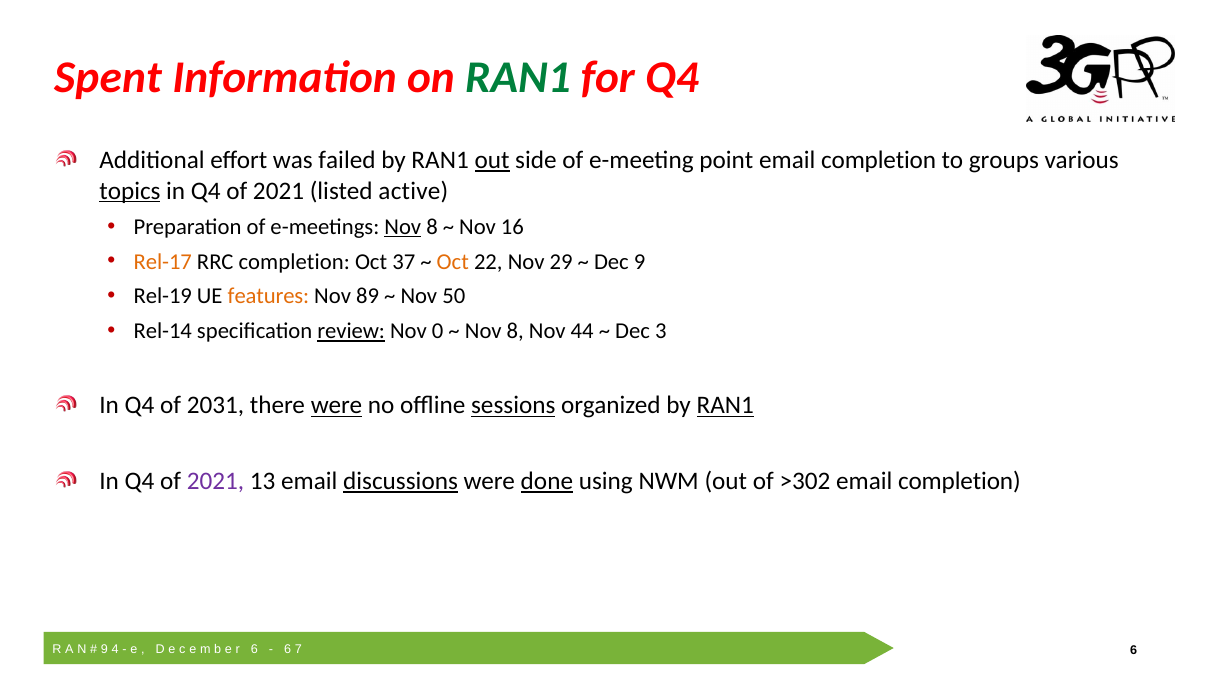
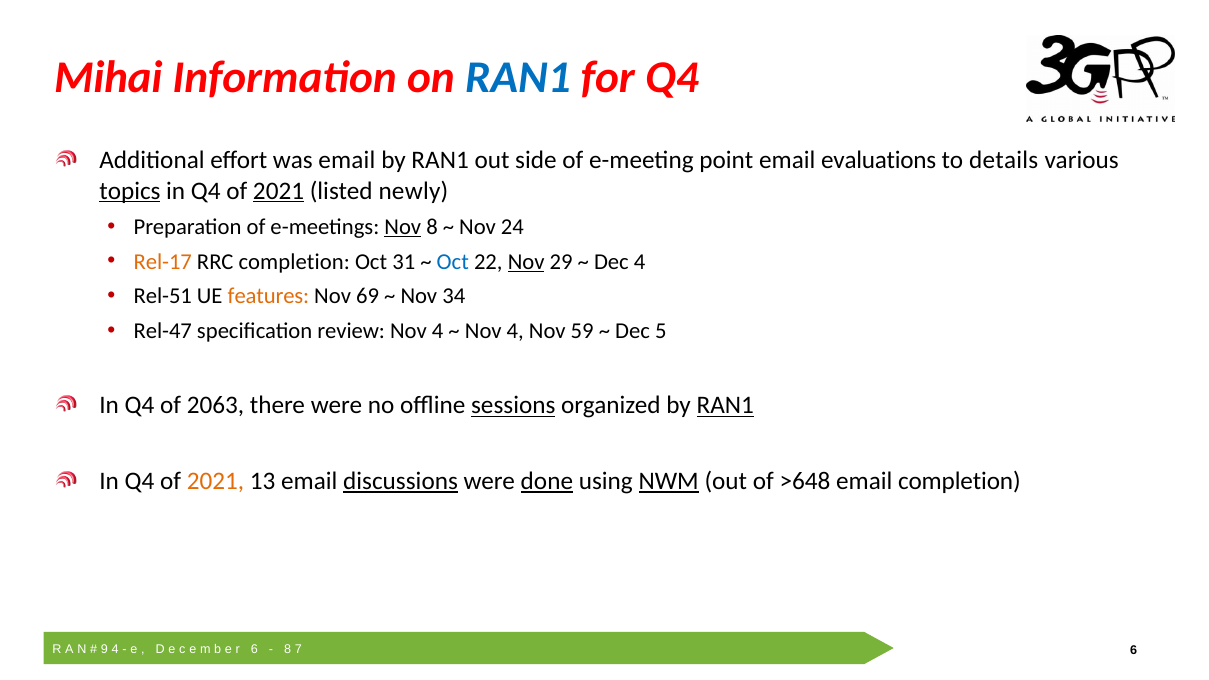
Spent: Spent -> Mihai (108, 77)
RAN1 colour: green -> blue (518, 77)
was failed: failed -> email (347, 160)
out underline: present -> none (492, 160)
completion: completion -> evaluations (879, 160)
groups: groups -> details (1004, 160)
2021 underline: none -> present (279, 191)
active: active -> newly (413, 191)
16: 16 -> 24 (512, 227)
37: 37 -> 31 (404, 262)
Oct colour: orange -> blue (453, 262)
Nov underline: none -> present (526, 262)
Dec 9: 9 -> 4 (640, 262)
Rel-19: Rel-19 -> Rel-51 (163, 296)
89: 89 -> 69 (368, 296)
50: 50 -> 34 (454, 296)
Rel-14: Rel-14 -> Rel-47 (163, 331)
review underline: present -> none (351, 331)
0: 0 -> 4 (438, 331)
8: 8 -> 4 (515, 331)
44: 44 -> 59 (582, 331)
3: 3 -> 5 (661, 331)
2031: 2031 -> 2063 (215, 405)
were underline: present -> none (337, 405)
2021 colour: purple -> orange (215, 481)
NWM underline: none -> present (669, 481)
>302: >302 -> >648 (805, 481)
6: 6 -> 8 (288, 649)
